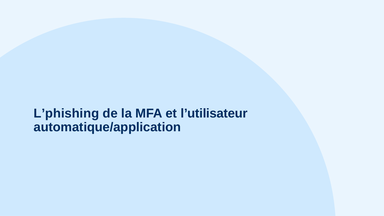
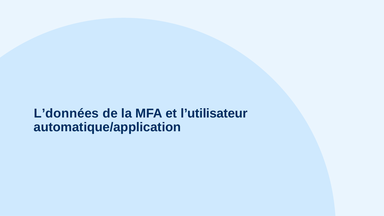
L’phishing: L’phishing -> L’données (66, 113)
